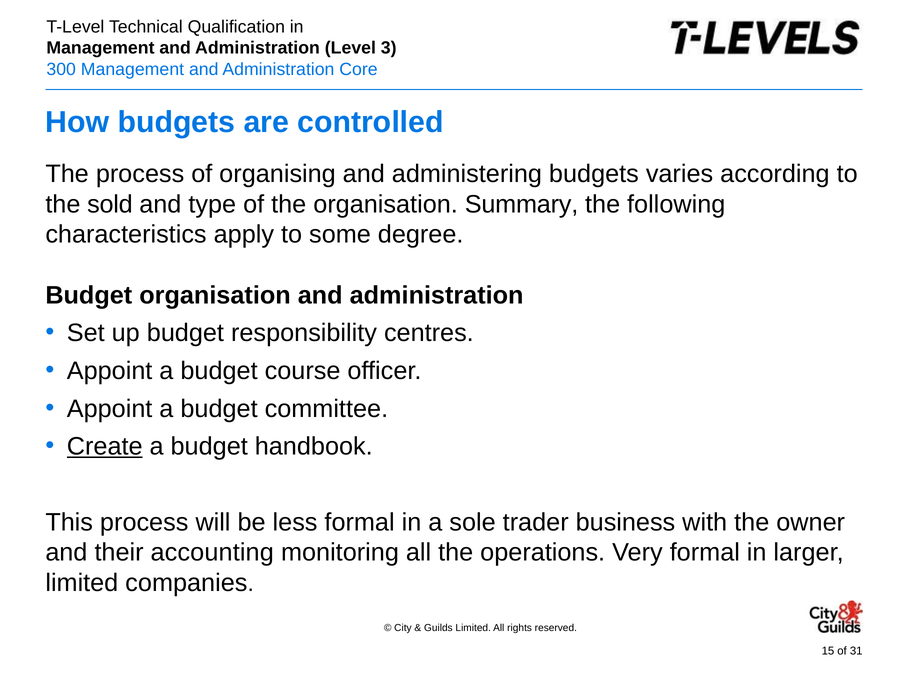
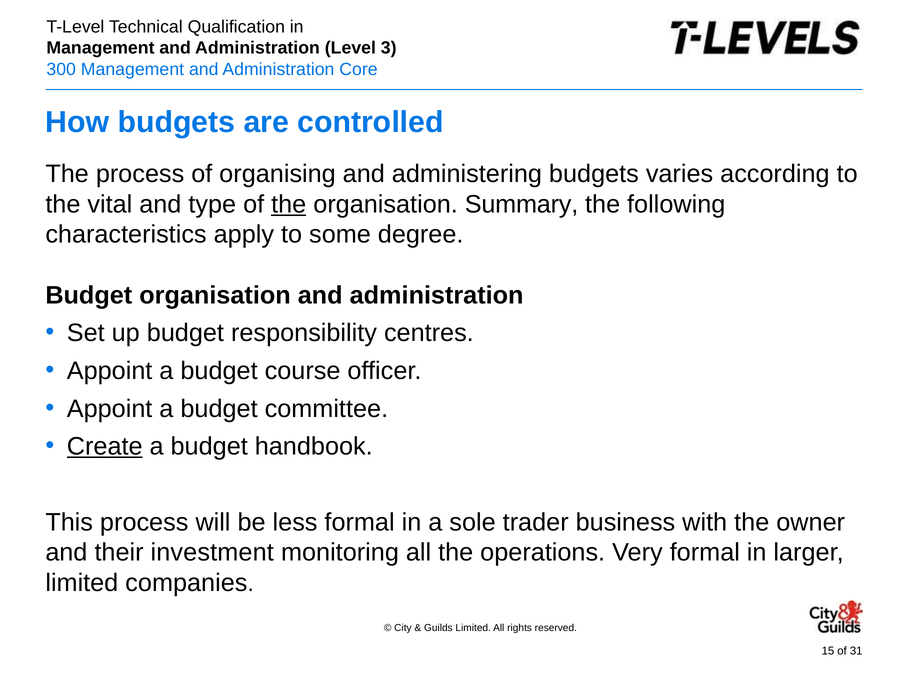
sold: sold -> vital (110, 204)
the underline: none -> present (289, 204)
accounting: accounting -> investment (212, 553)
